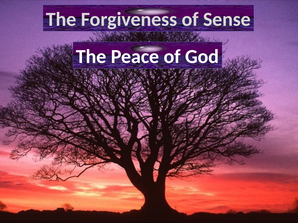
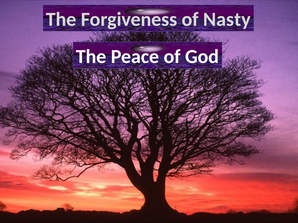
Sense: Sense -> Nasty (227, 19)
